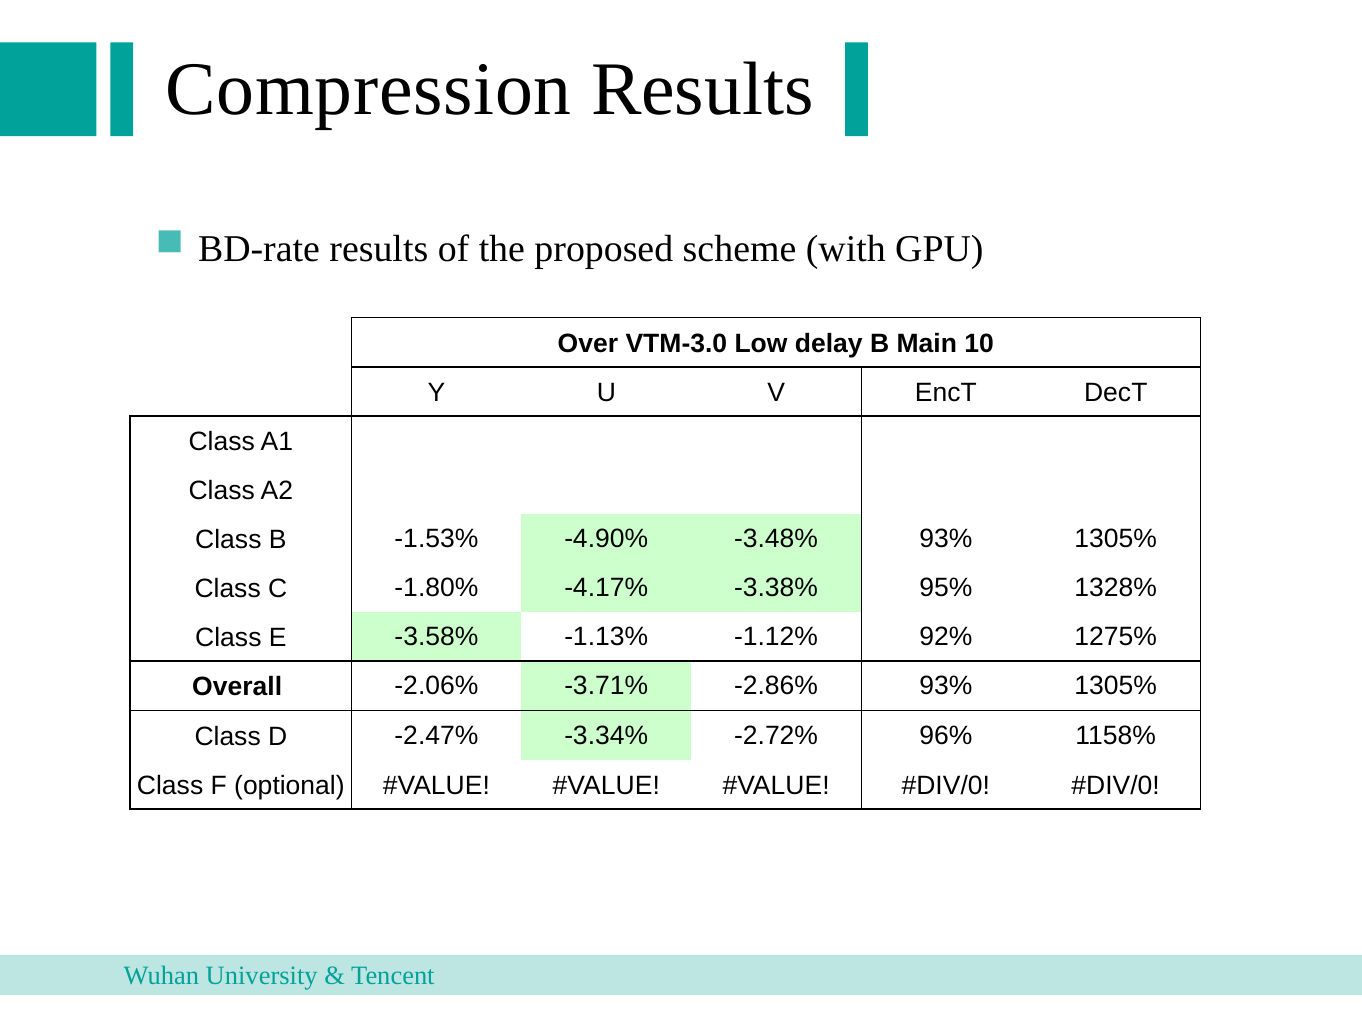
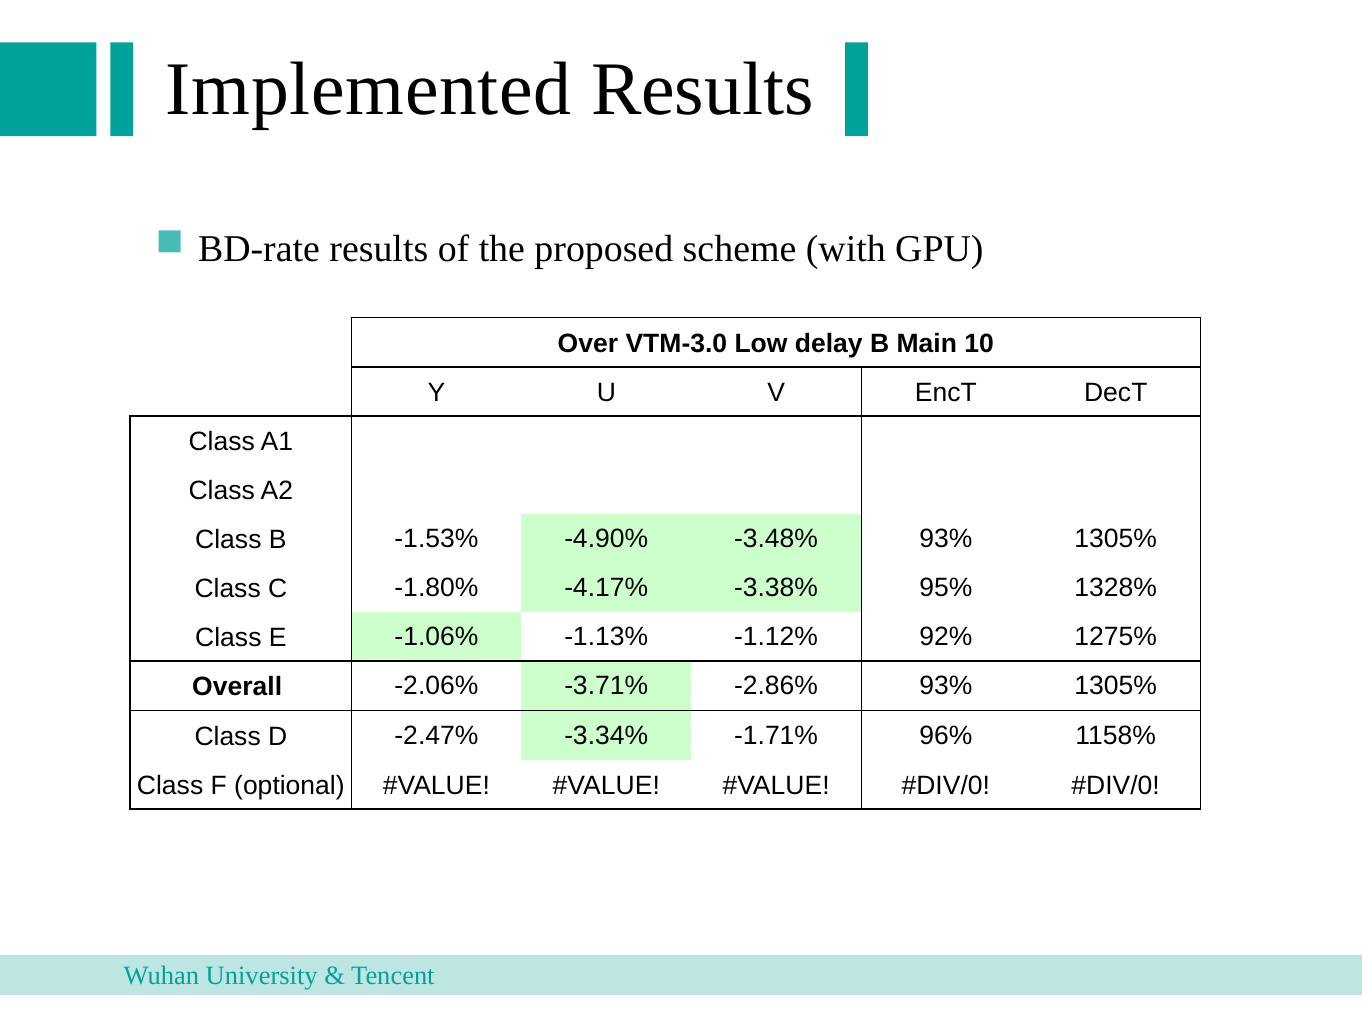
Compression: Compression -> Implemented (369, 90)
-3.58%: -3.58% -> -1.06% (436, 637)
-2.72%: -2.72% -> -1.71% (776, 736)
